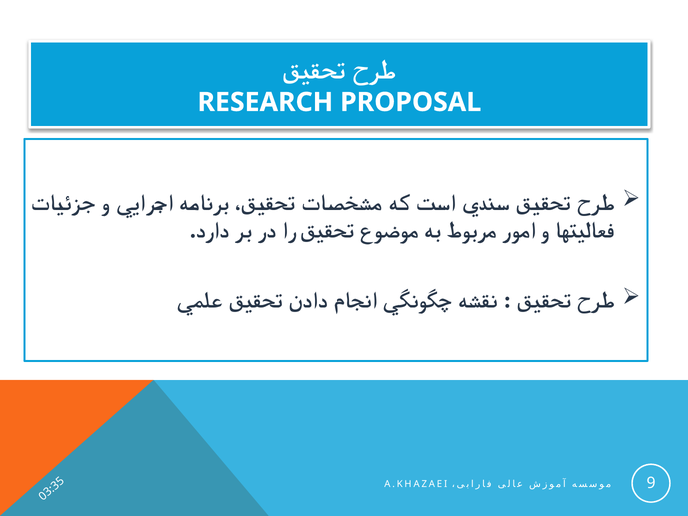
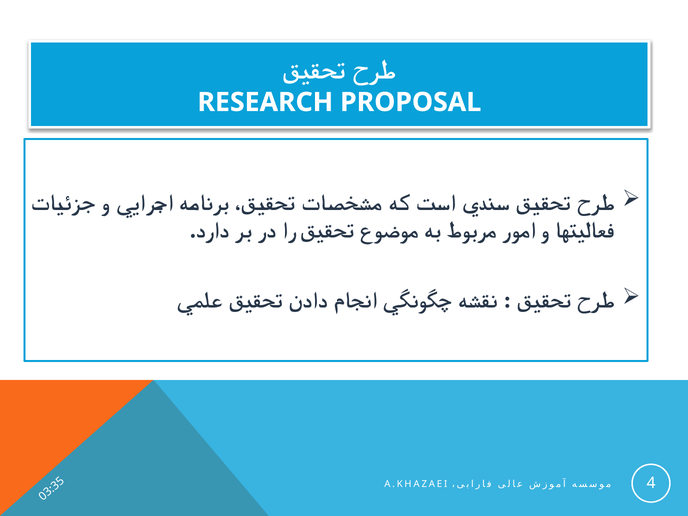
9: 9 -> 4 (651, 483)
